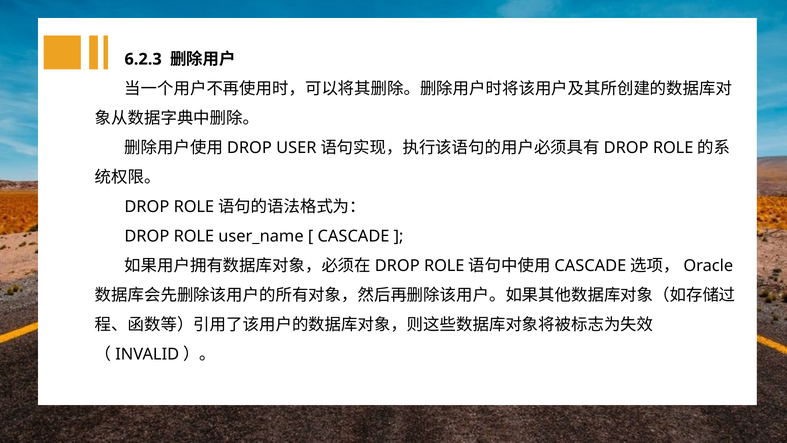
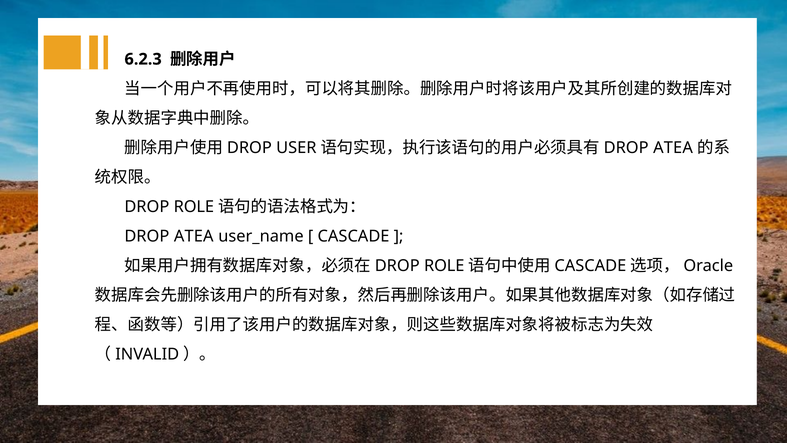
ROLE: ROLE -> ATEA (673, 148)
ROLE: ROLE -> ATEA (194, 236)
